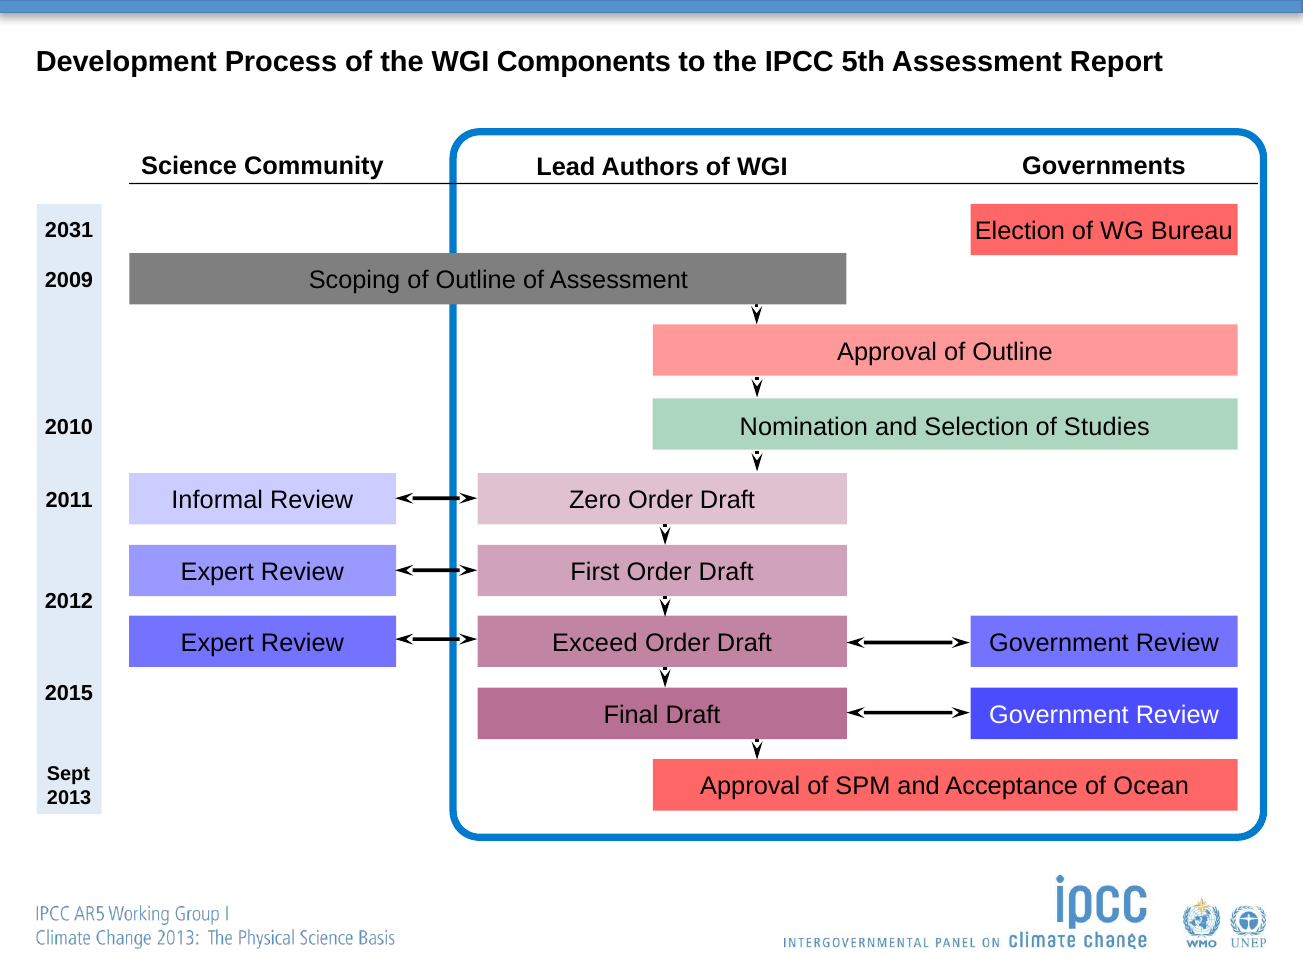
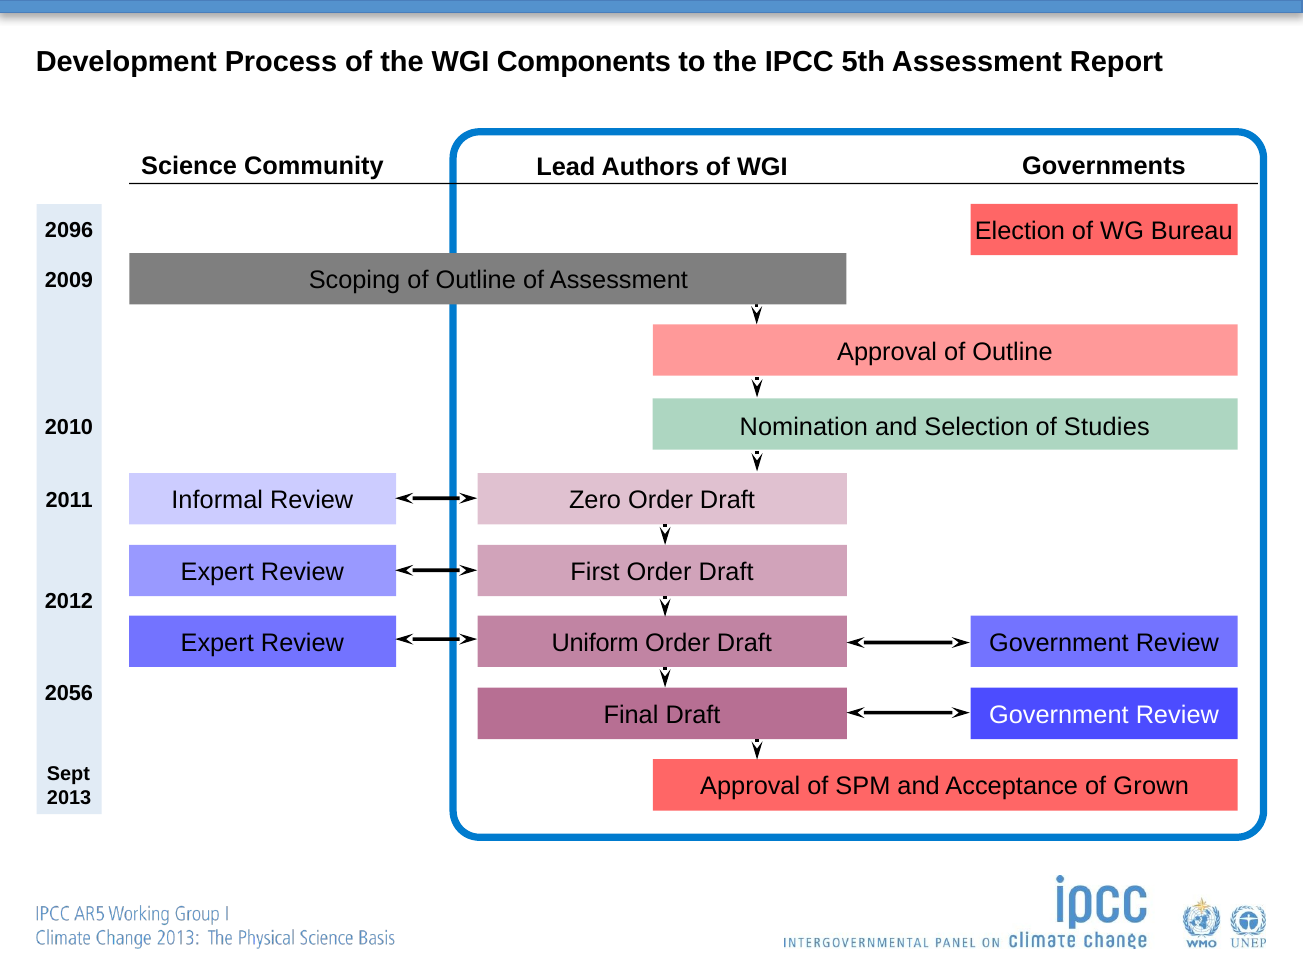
2031: 2031 -> 2096 (69, 231)
Exceed: Exceed -> Uniform (595, 643)
2015: 2015 -> 2056 (69, 694)
Ocean: Ocean -> Grown (1151, 787)
